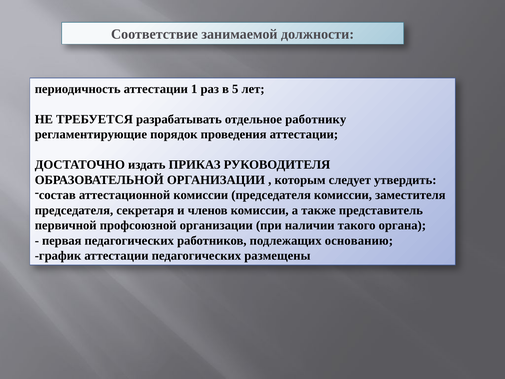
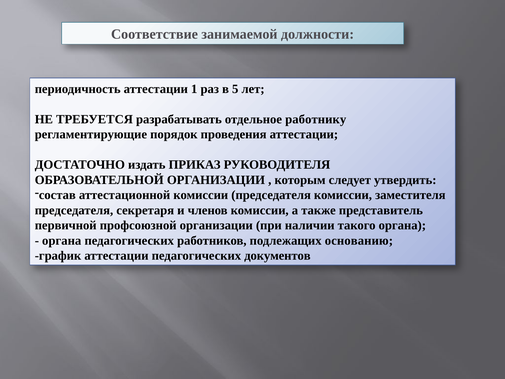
первая: первая -> органа (62, 240)
размещены: размещены -> документов (277, 256)
